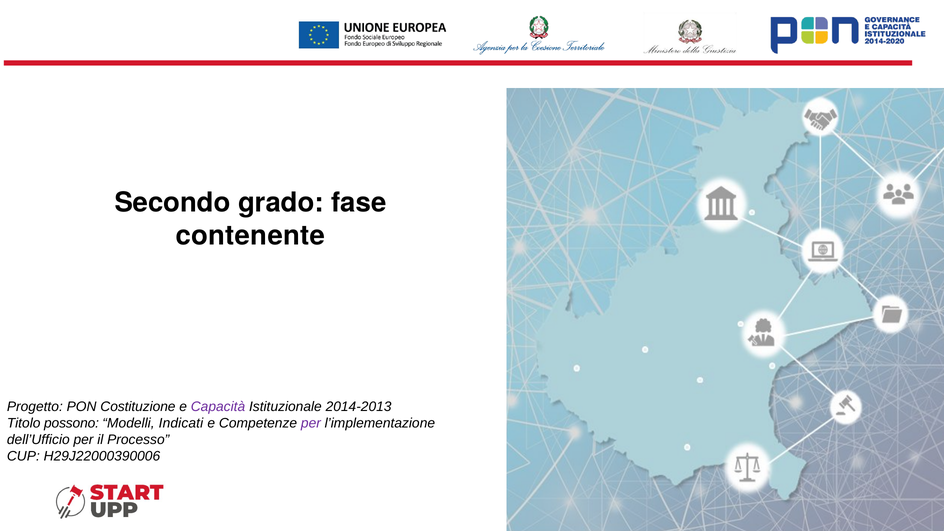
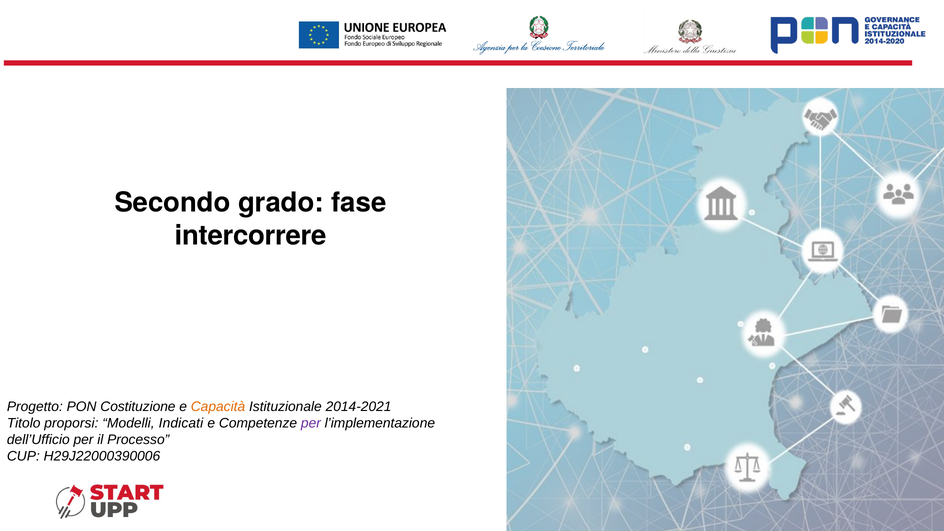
contenente: contenente -> intercorrere (251, 236)
Capacità colour: purple -> orange (218, 407)
2014-2013: 2014-2013 -> 2014-2021 (359, 407)
possono: possono -> proporsi (71, 423)
